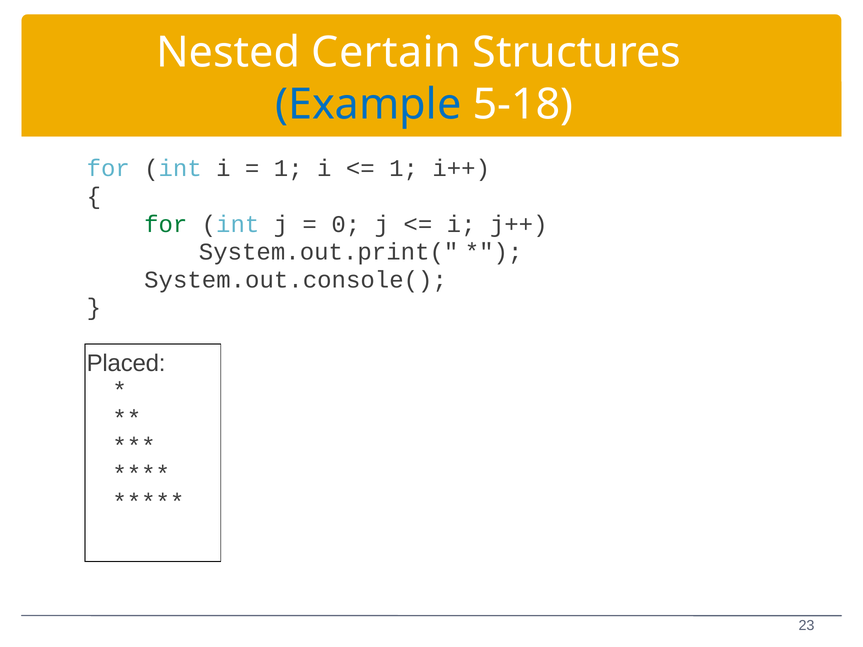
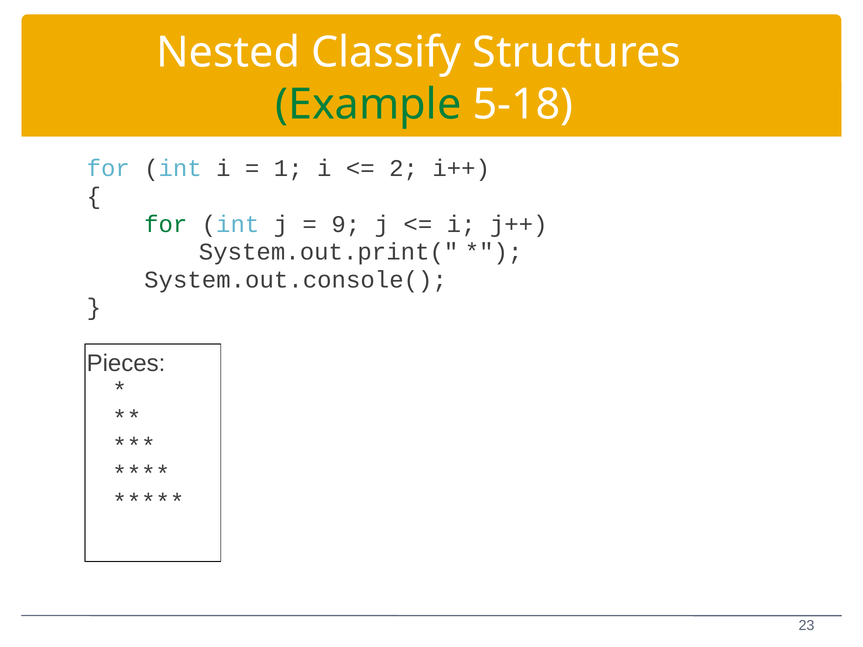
Certain: Certain -> Classify (386, 53)
Example colour: blue -> green (368, 104)
1: 1 -> 2 (404, 169)
0: 0 -> 9 (346, 224)
Placed: Placed -> Pieces (126, 363)
